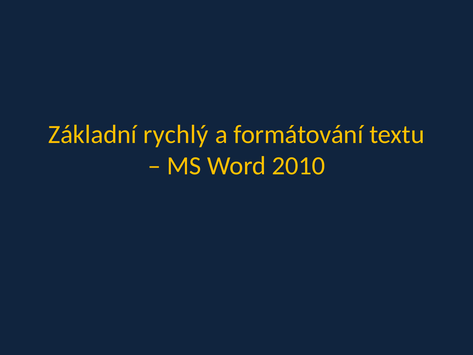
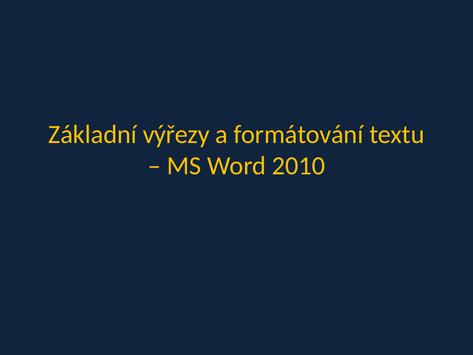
rychlý: rychlý -> výřezy (176, 134)
